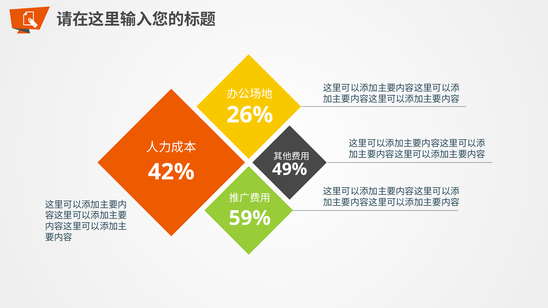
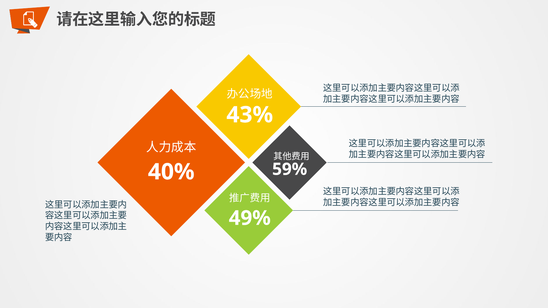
26%: 26% -> 43% (250, 115)
49%: 49% -> 59% (290, 169)
42%: 42% -> 40% (171, 172)
59%: 59% -> 49% (250, 218)
